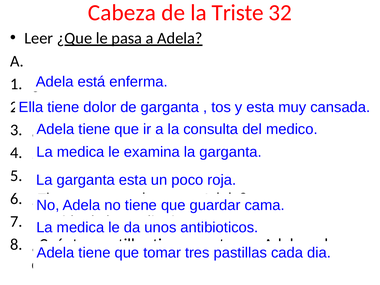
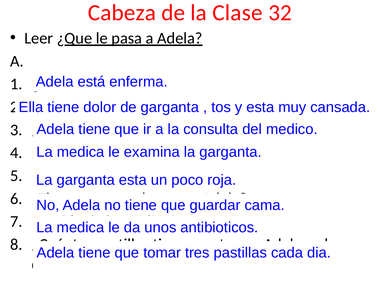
Triste: Triste -> Clase (237, 13)
